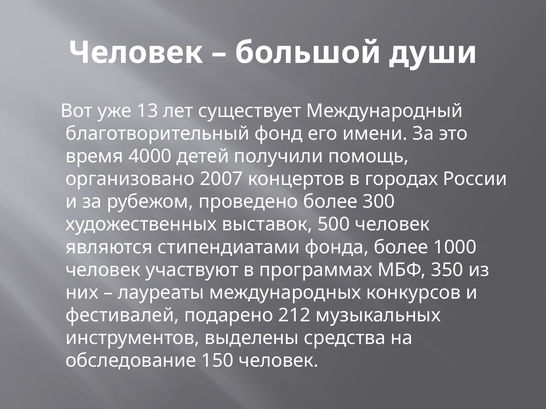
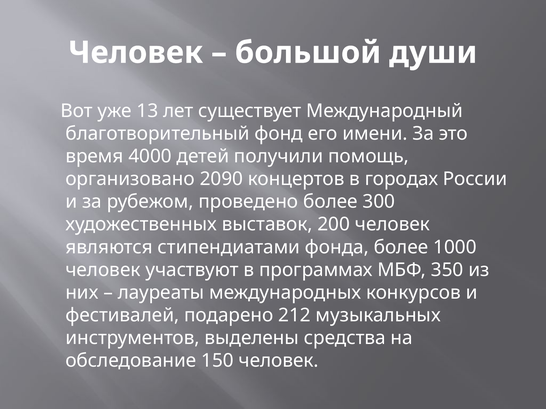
2007: 2007 -> 2090 (221, 179)
500: 500 -> 200 (334, 225)
